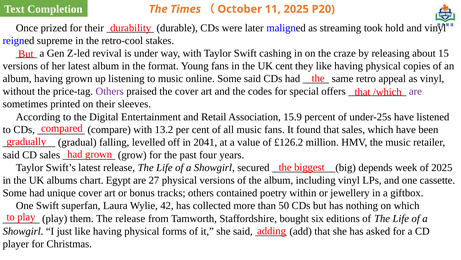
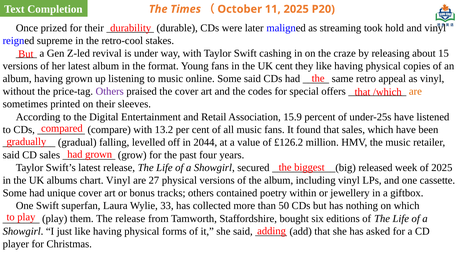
are colour: purple -> orange (415, 91)
2041: 2041 -> 2044 (205, 142)
depends: depends -> released (375, 167)
chart Egypt: Egypt -> Vinyl (118, 180)
42: 42 -> 33 (167, 205)
